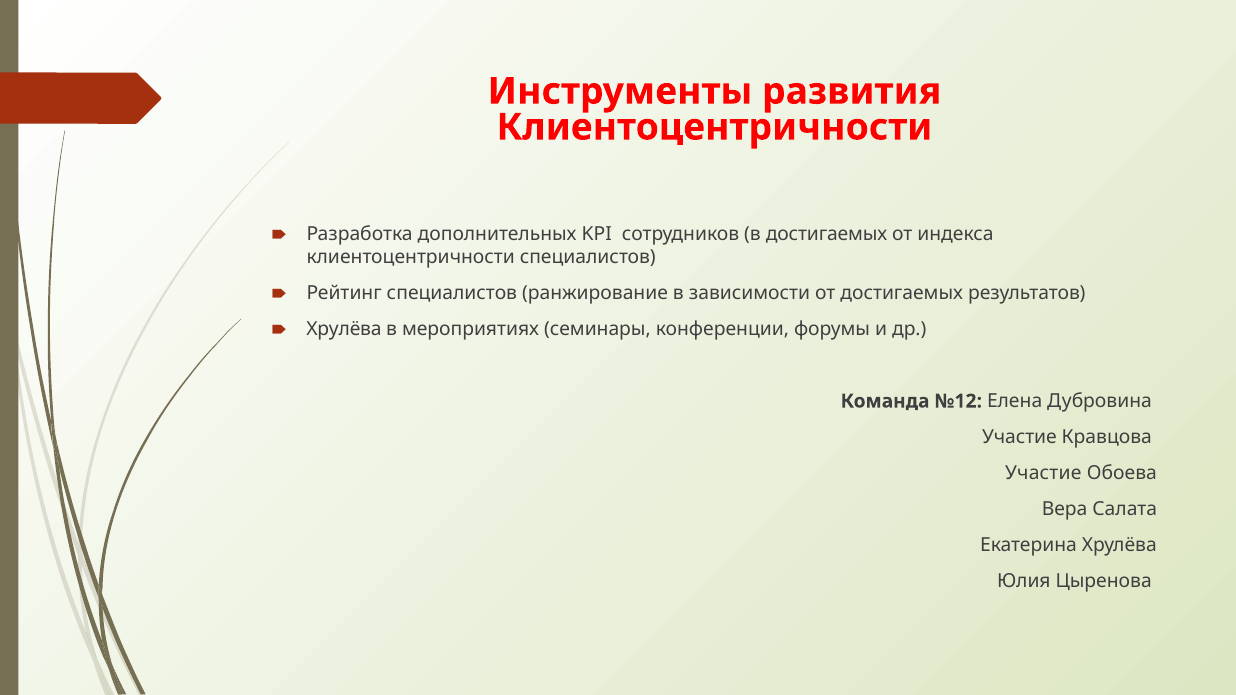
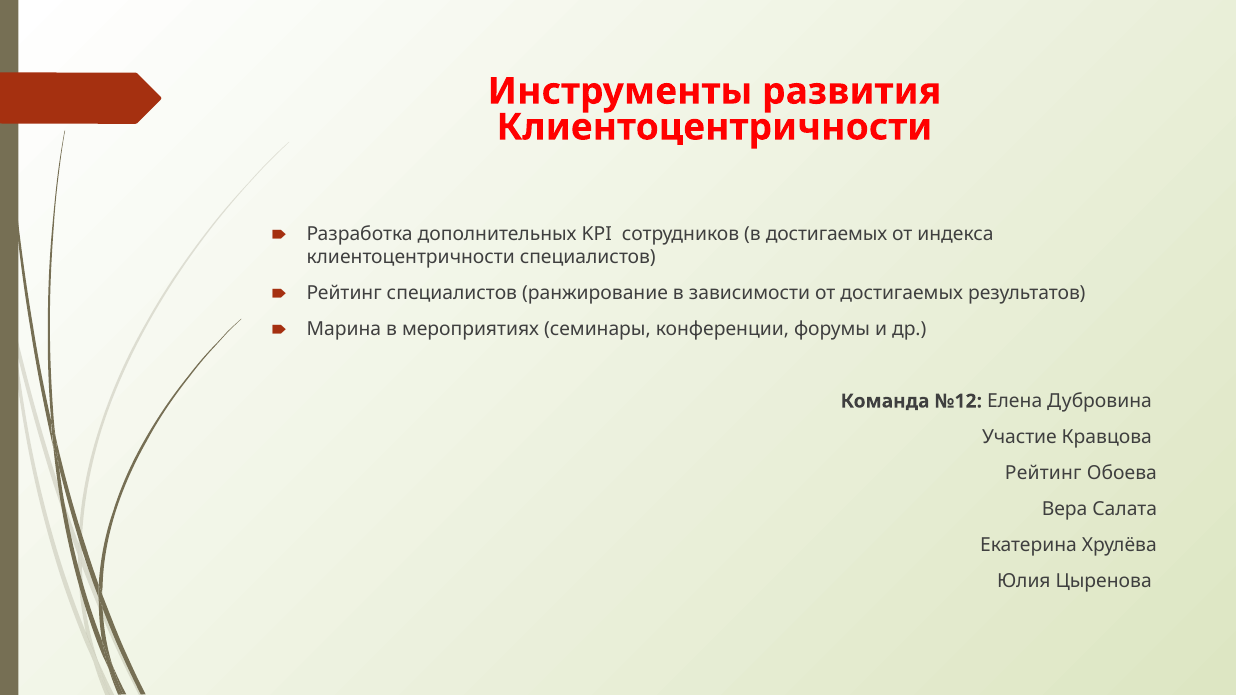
Хрулёва: Хрулёва -> Марина (344, 329)
Участие: Участие -> Рейтинг (1043, 473)
